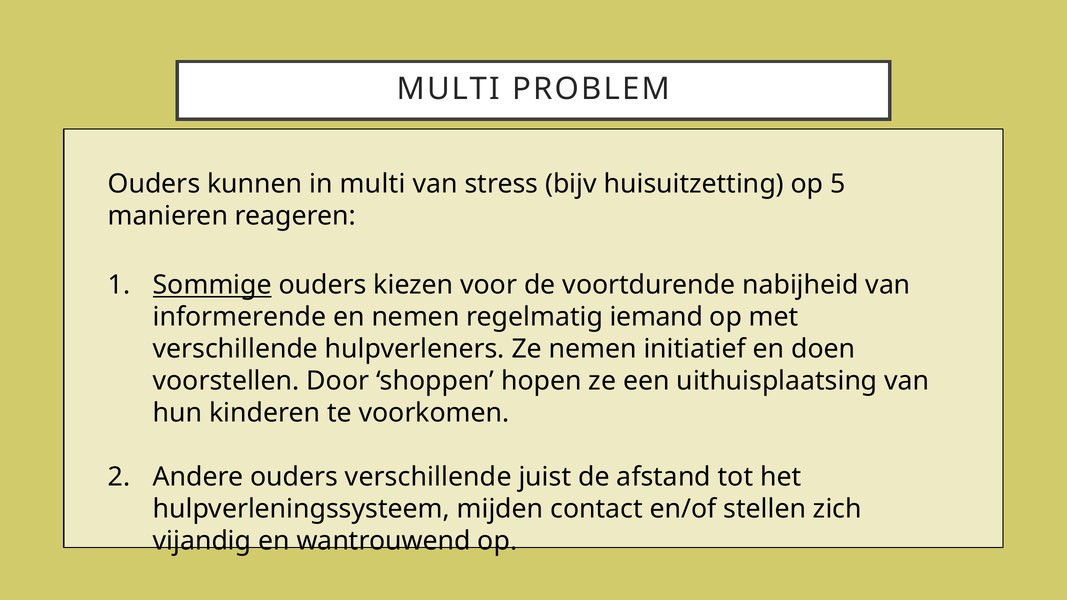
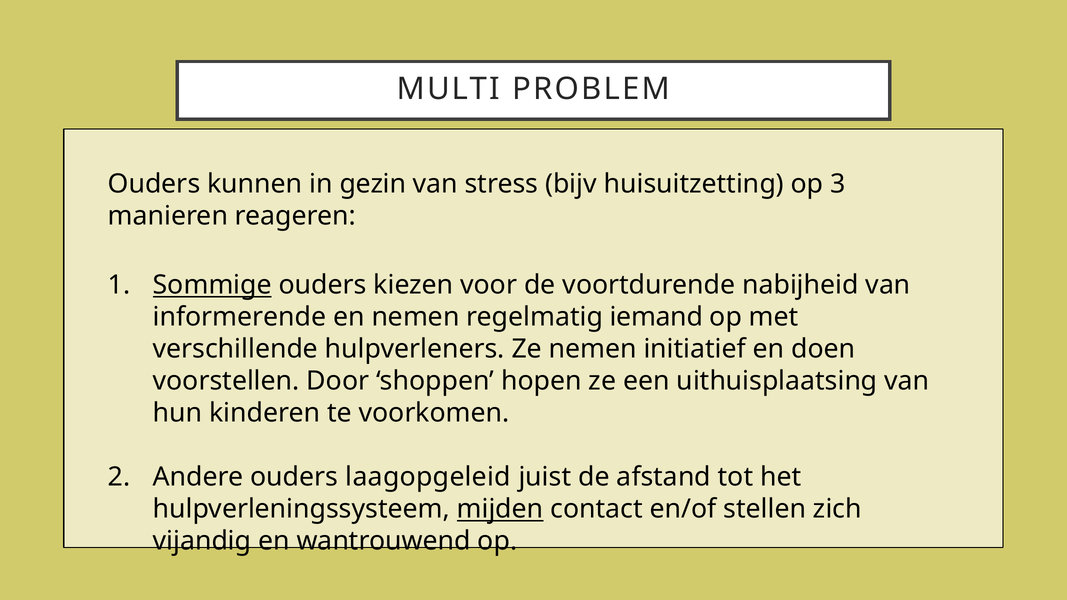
in multi: multi -> gezin (373, 184)
5: 5 -> 3 (838, 184)
ouders verschillende: verschillende -> laagopgeleid (428, 477)
mijden underline: none -> present (500, 509)
